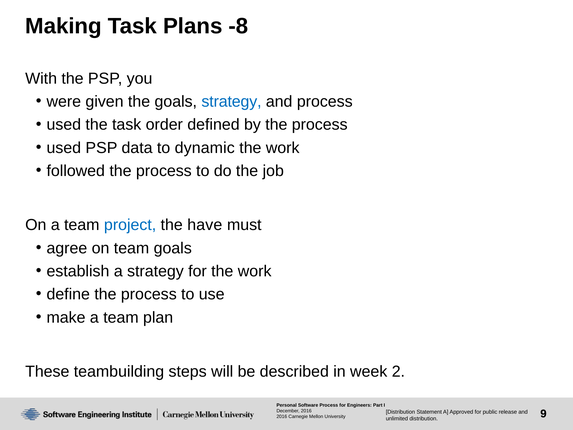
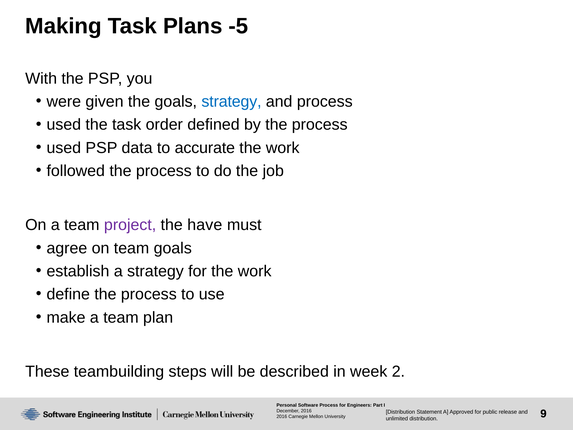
-8: -8 -> -5 (238, 26)
dynamic: dynamic -> accurate (205, 148)
project colour: blue -> purple (130, 225)
